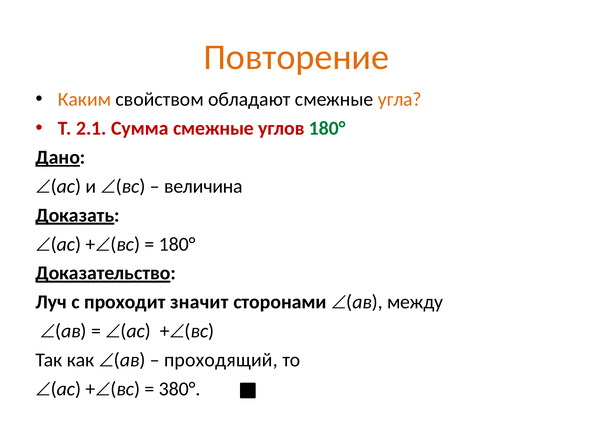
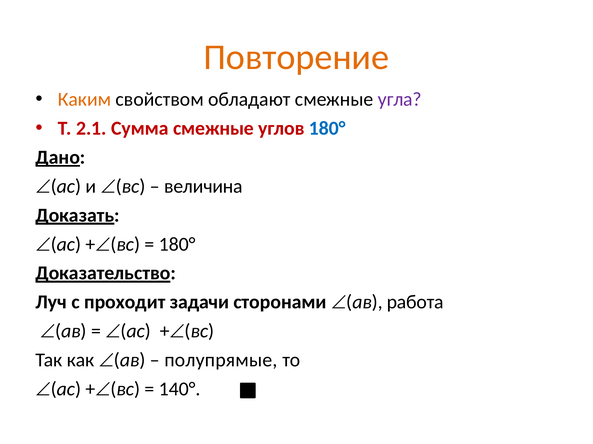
угла colour: orange -> purple (400, 100)
180° colour: green -> blue (327, 129)
значит: значит -> задачи (200, 303)
между: между -> работа (415, 303)
проходящий: проходящий -> полупрямые (221, 361)
380°: 380° -> 140° (180, 390)
